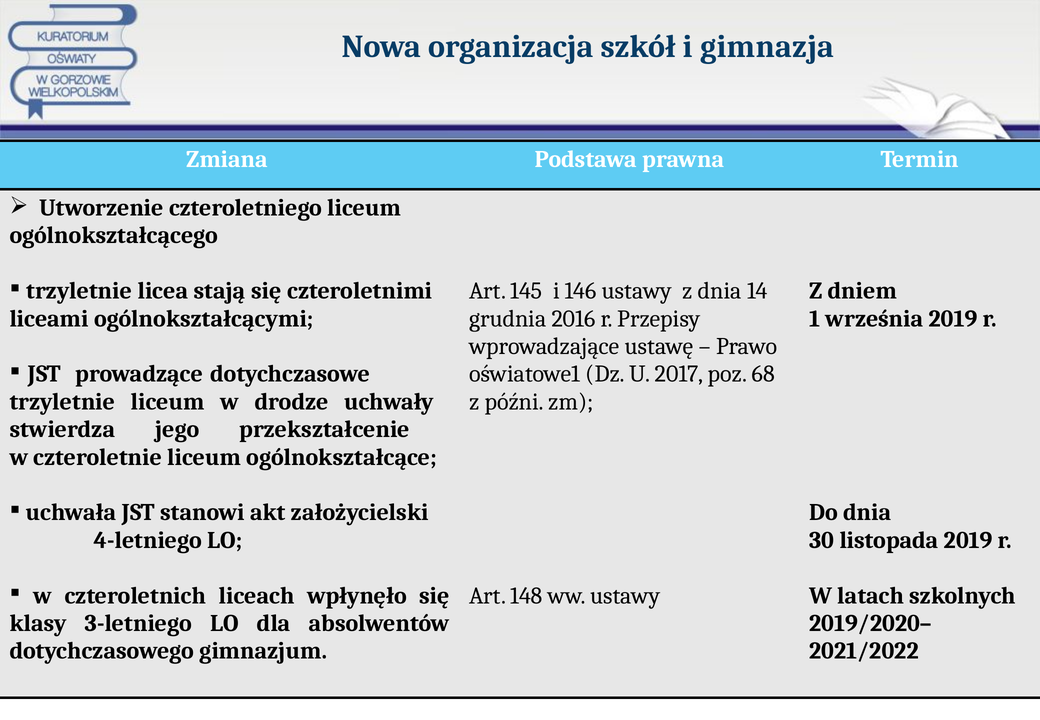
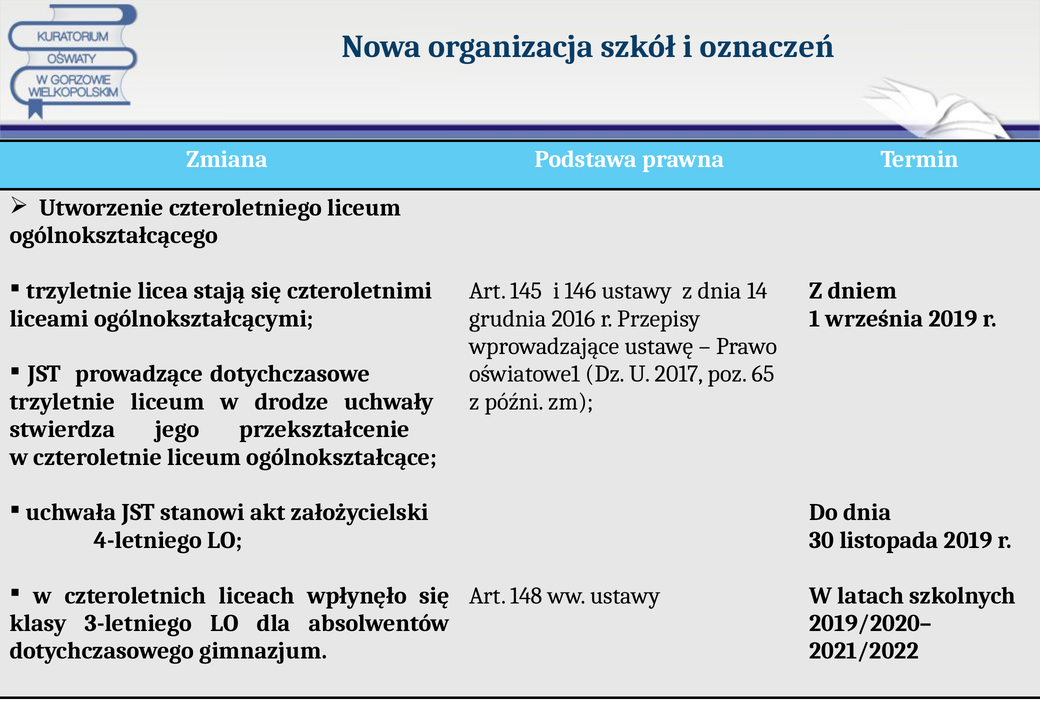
gimnazja: gimnazja -> oznaczeń (767, 47)
68: 68 -> 65 (763, 374)
